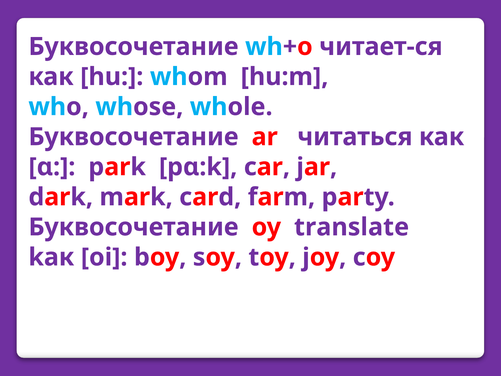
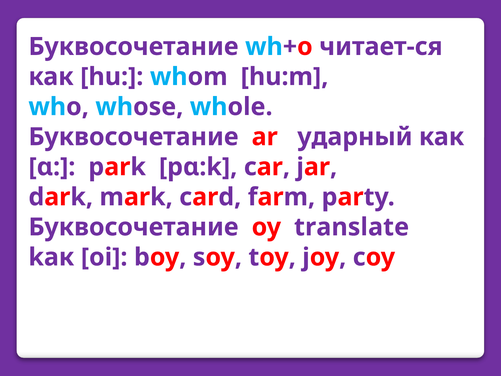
читaться: читaться -> ударный (355, 137)
